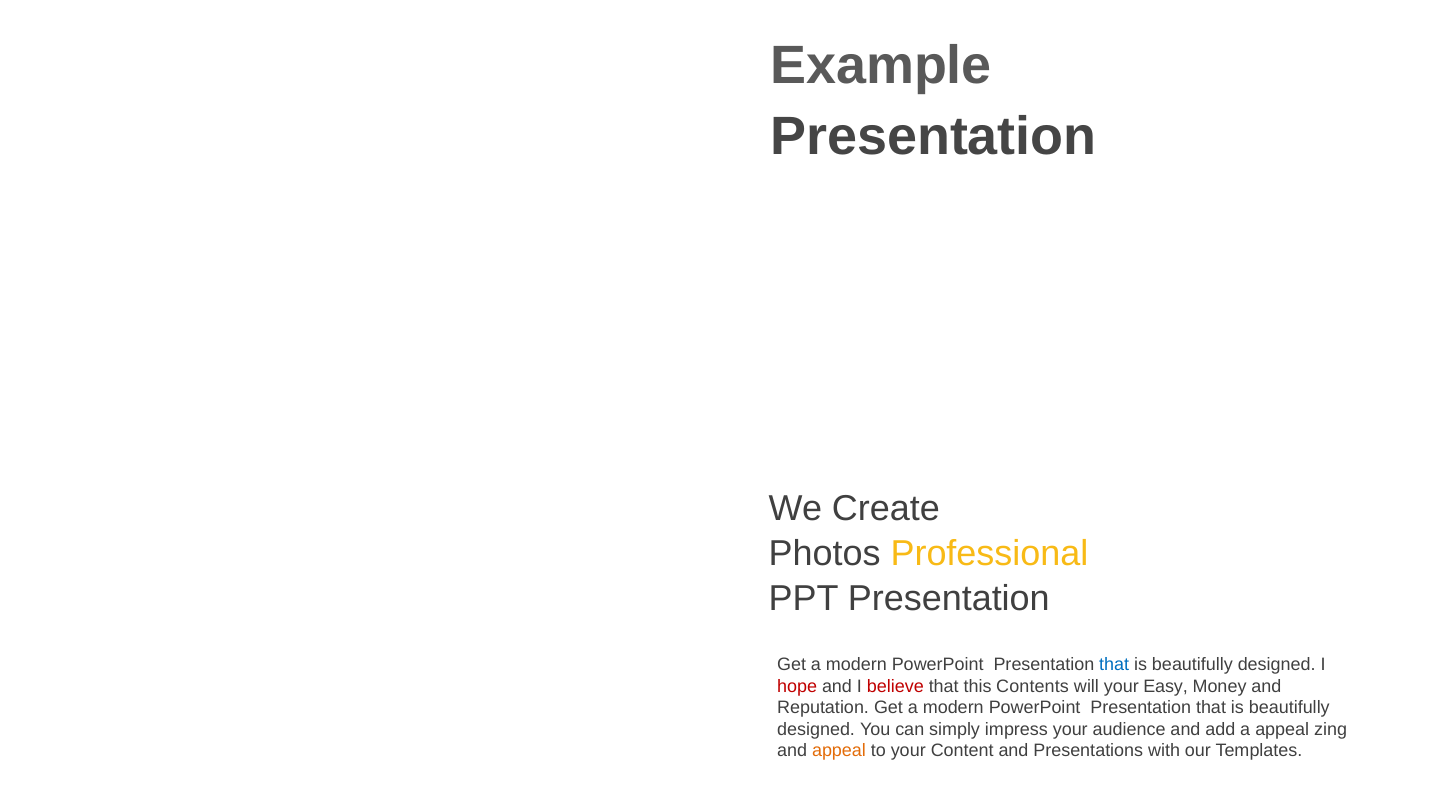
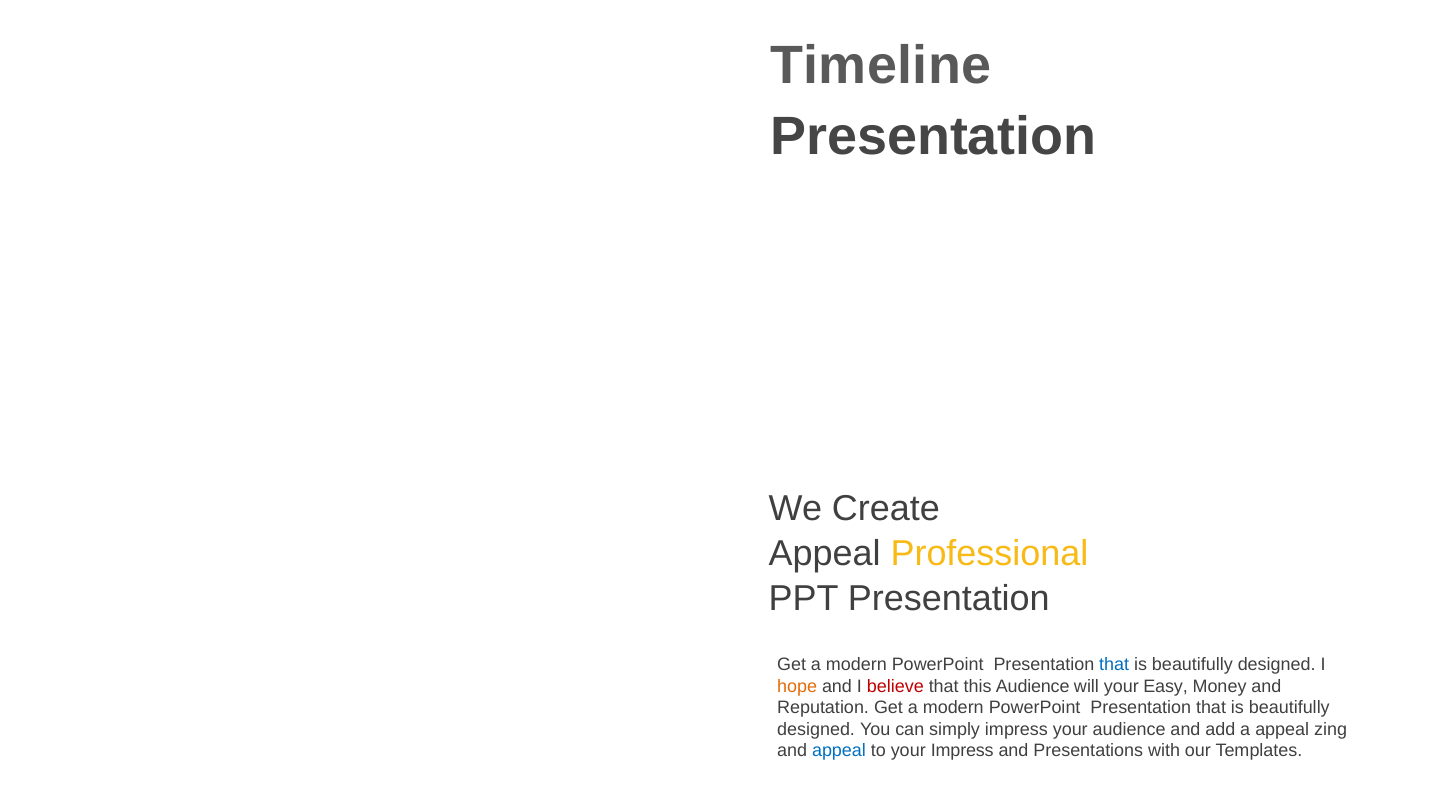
Example: Example -> Timeline (881, 65)
Photos: Photos -> Appeal (825, 554)
hope colour: red -> orange (797, 686)
this Contents: Contents -> Audience (1033, 686)
appeal colour: orange -> blue (839, 751)
your Content: Content -> Impress (962, 751)
